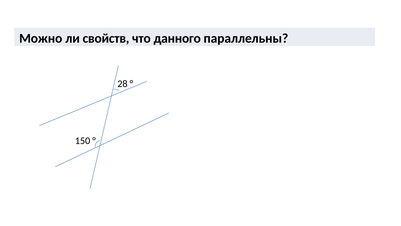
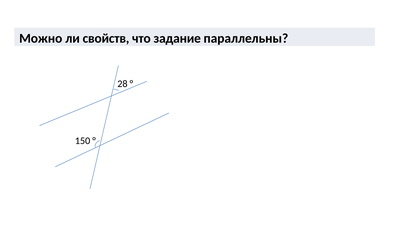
данного: данного -> задание (177, 38)
